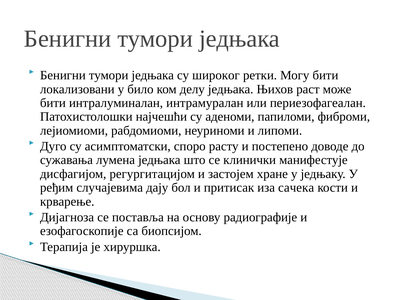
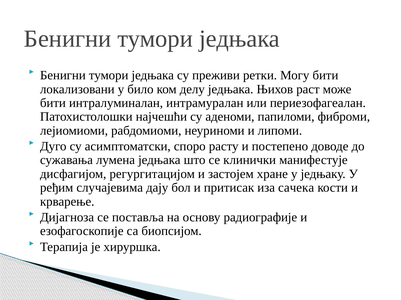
широког: широког -> преживи (216, 76)
